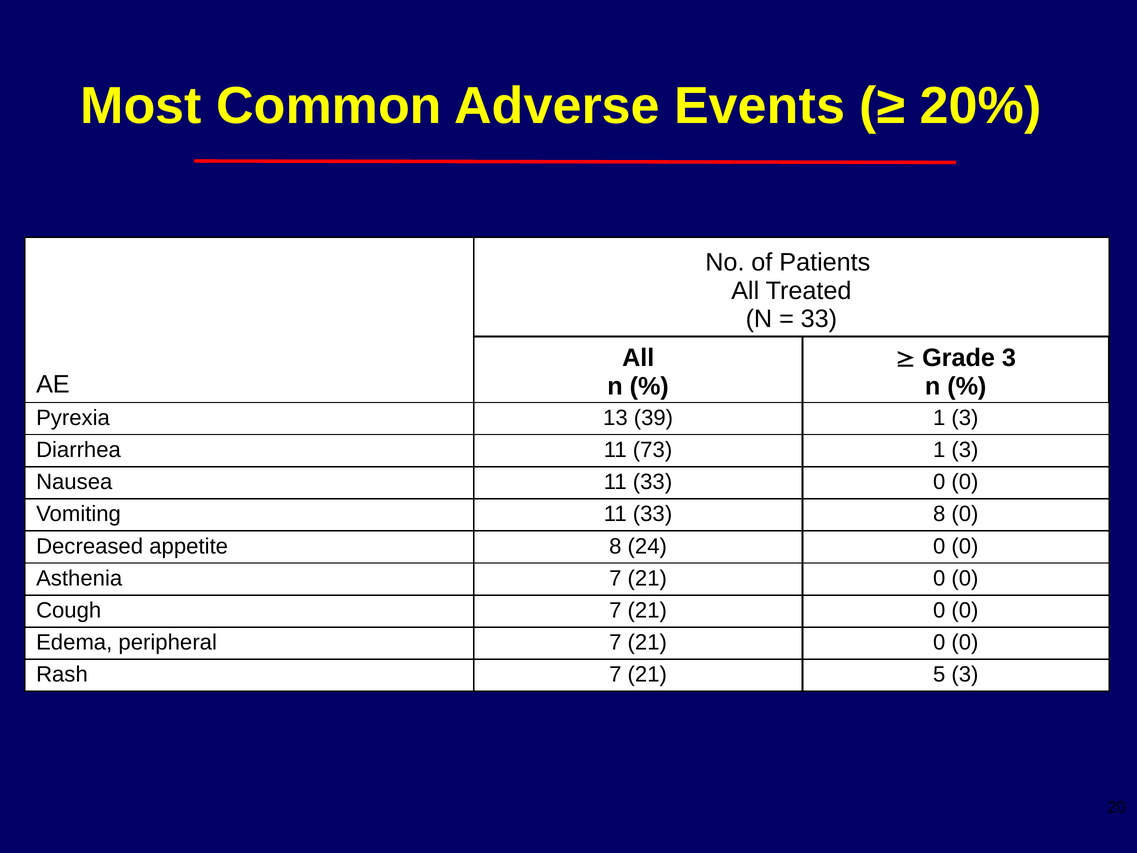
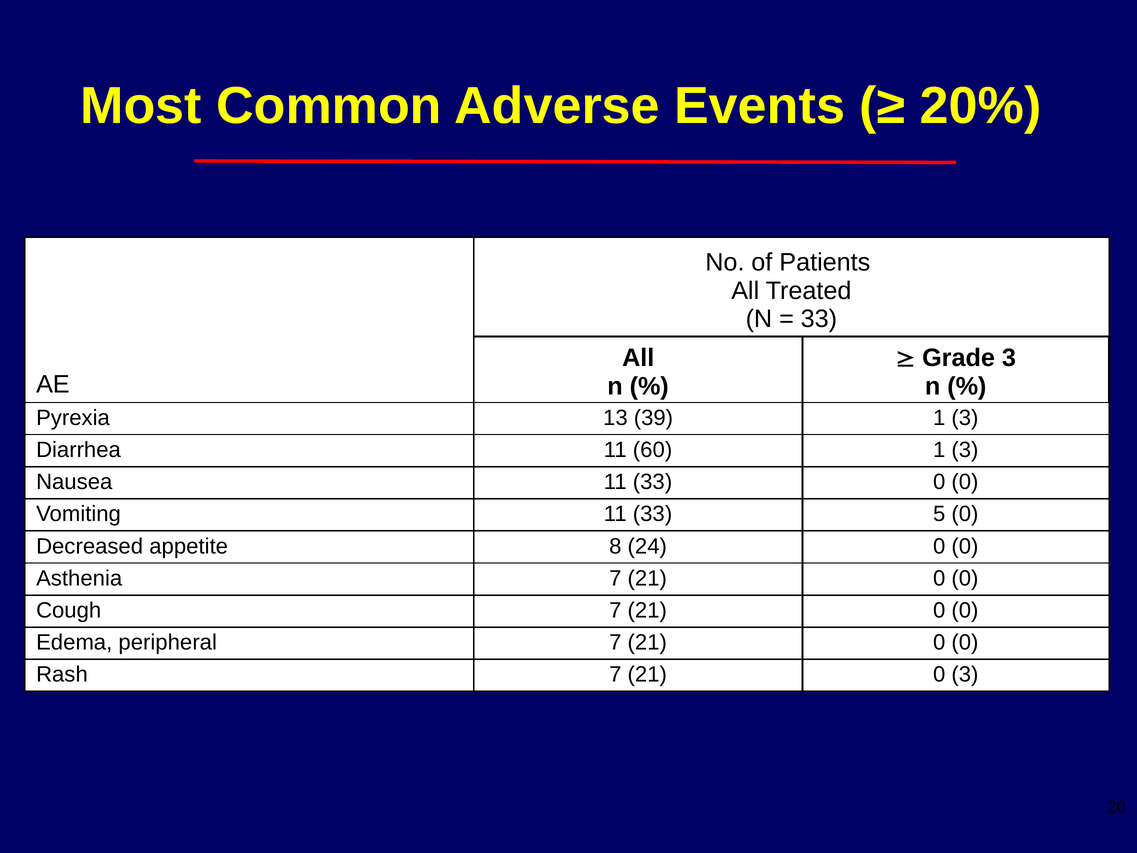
73: 73 -> 60 (653, 450)
33 8: 8 -> 5 (939, 514)
Rash 7 21 5: 5 -> 0 (939, 674)
